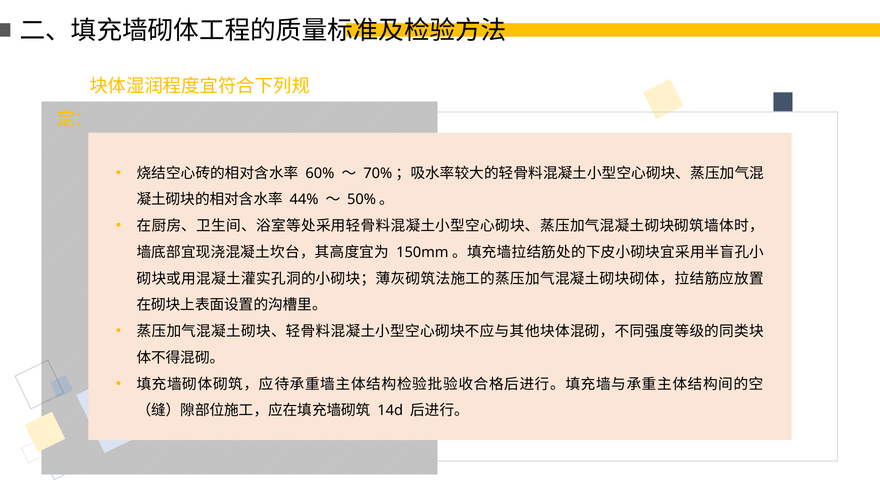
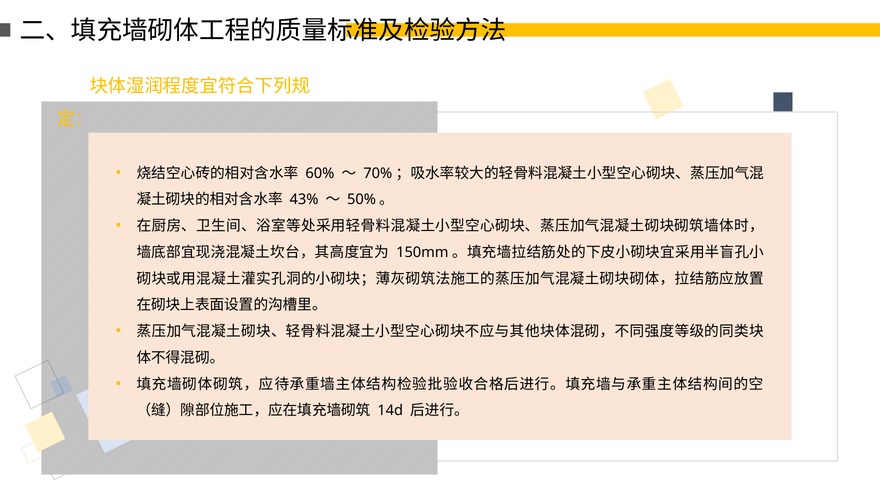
44%: 44% -> 43% (304, 200)
